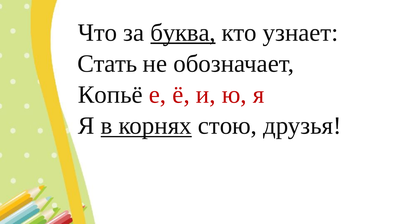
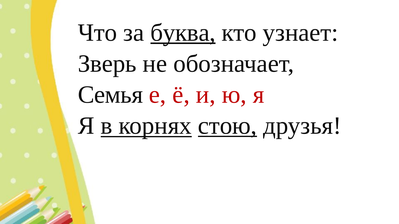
Стать: Стать -> Зверь (107, 64)
Копьё: Копьё -> Семья (110, 95)
стою underline: none -> present (227, 126)
